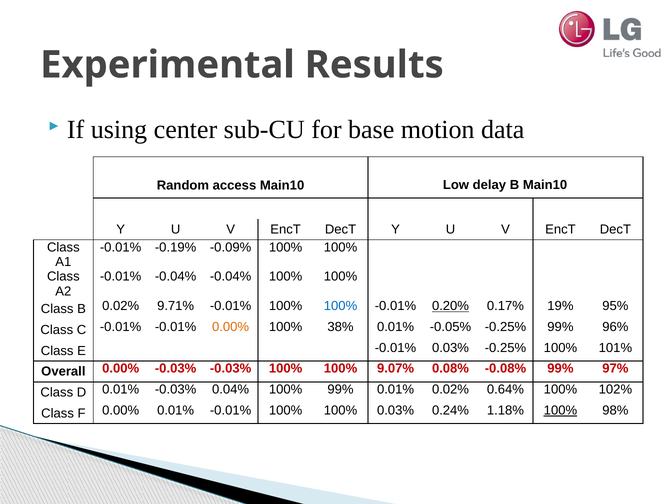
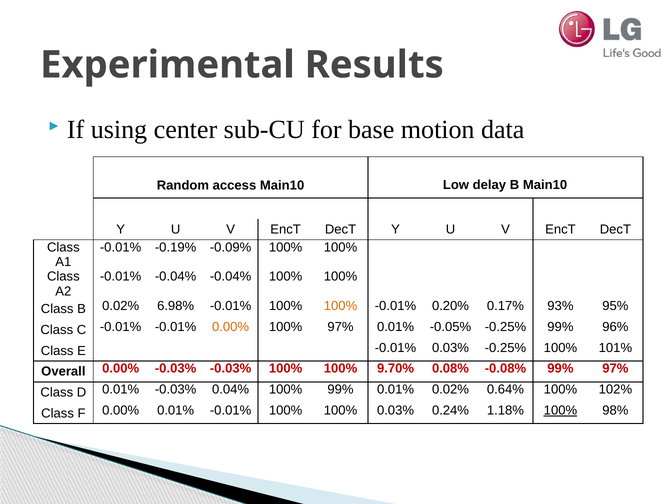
9.71%: 9.71% -> 6.98% (176, 306)
100% colour: blue -> orange (341, 306)
0.20% underline: present -> none (450, 306)
19%: 19% -> 93% (560, 306)
100% 38%: 38% -> 97% (341, 326)
9.07%: 9.07% -> 9.70% (396, 368)
